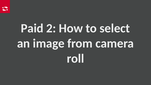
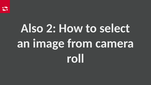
Paid: Paid -> Also (32, 28)
